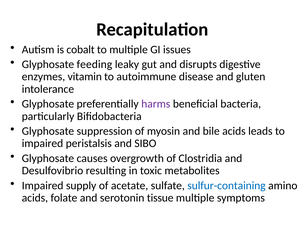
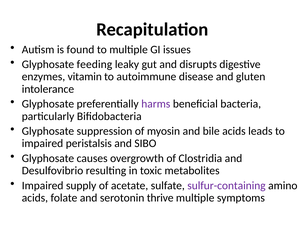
cobalt: cobalt -> found (80, 49)
sulfur-containing colour: blue -> purple (226, 185)
tissue: tissue -> thrive (160, 198)
